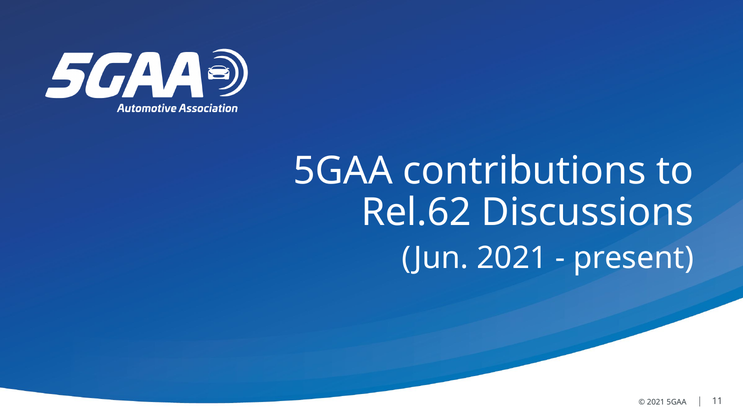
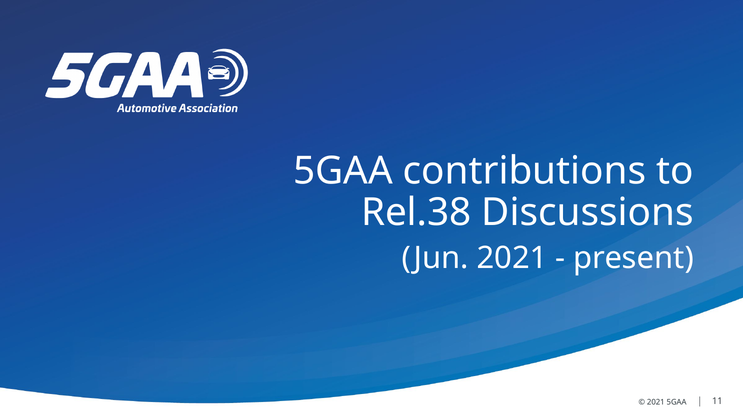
Rel.62: Rel.62 -> Rel.38 (416, 213)
